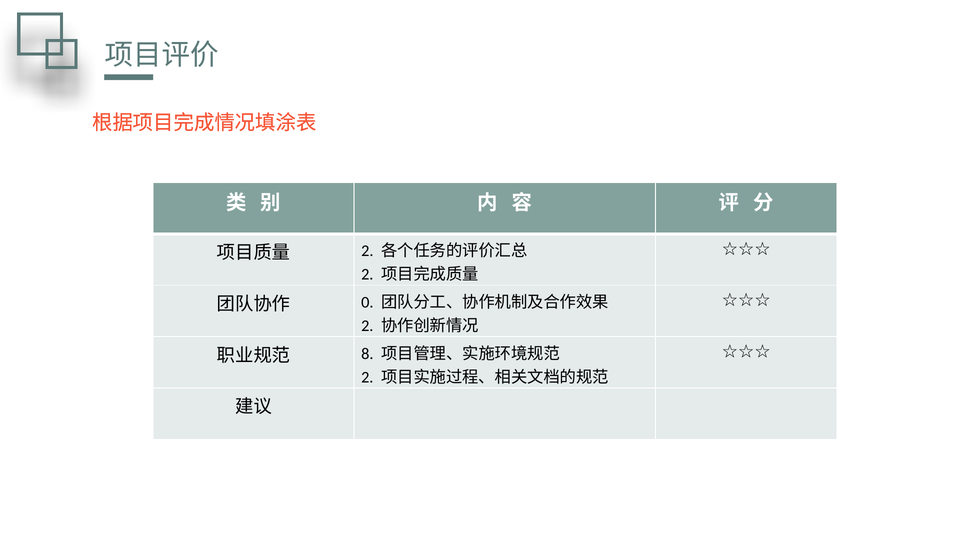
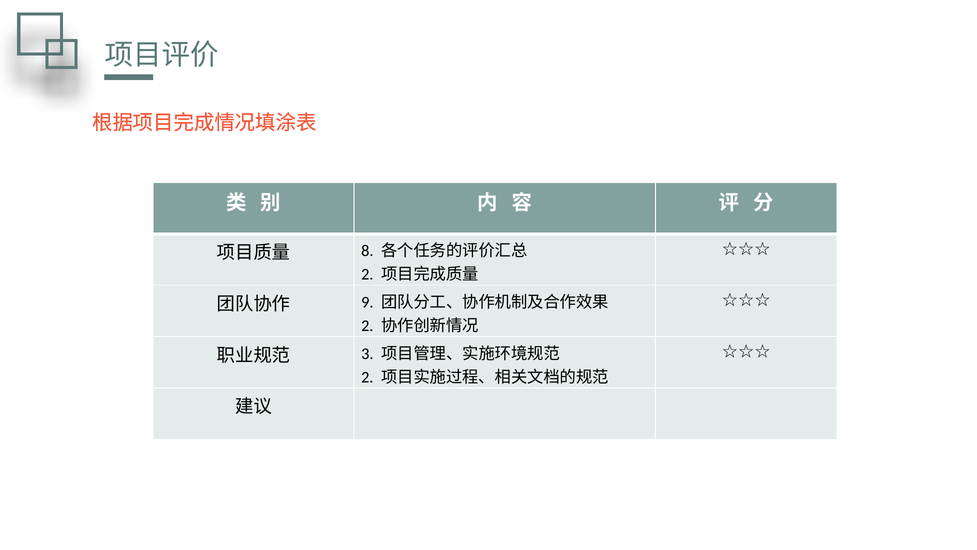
2: 2 -> 8 (367, 251)
0: 0 -> 9 (367, 302)
8: 8 -> 3 (367, 353)
